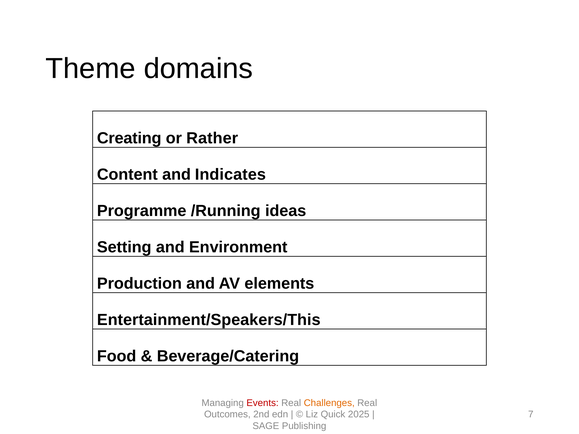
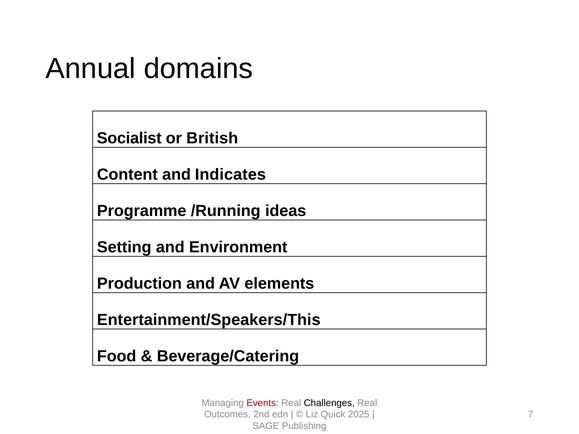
Theme: Theme -> Annual (91, 69)
Creating: Creating -> Socialist (129, 138)
Rather: Rather -> British (212, 138)
Challenges colour: orange -> black (329, 403)
